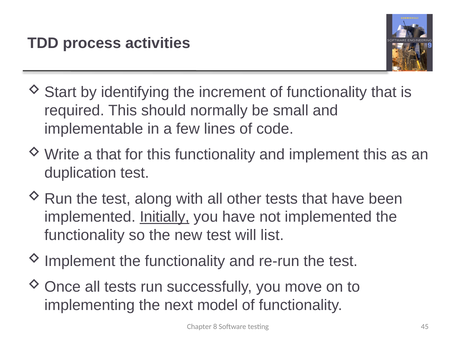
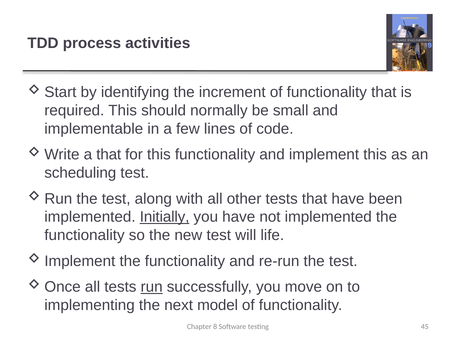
duplication: duplication -> scheduling (80, 173)
list: list -> life (272, 235)
run underline: none -> present (152, 287)
